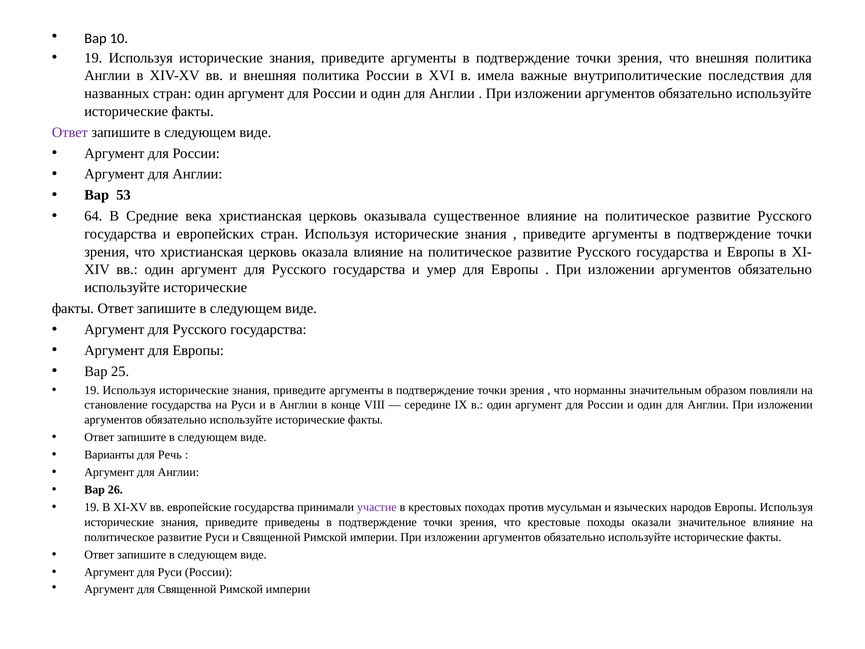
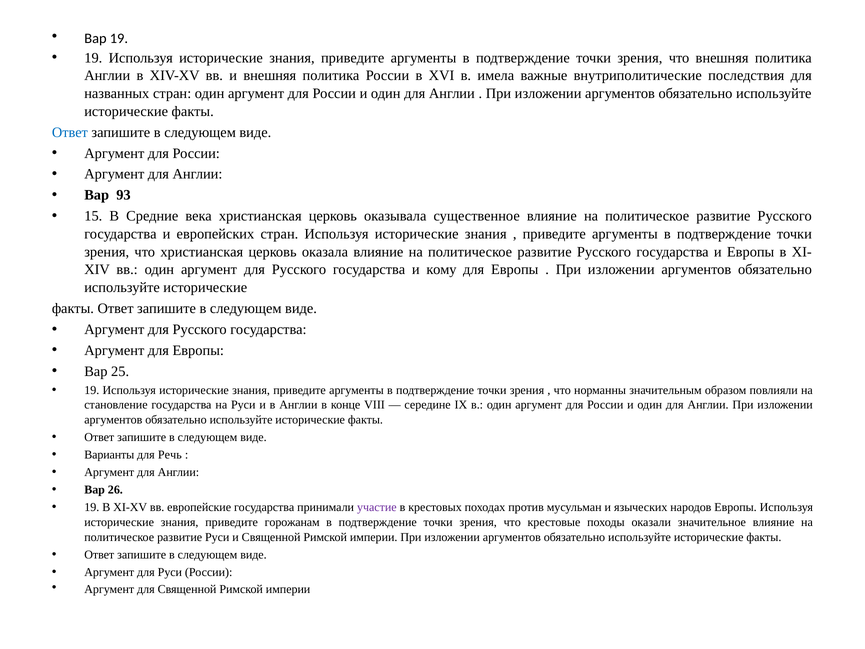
Вар 10: 10 -> 19 (119, 39)
Ответ colour: purple -> blue (70, 132)
53: 53 -> 93 (124, 195)
64: 64 -> 15 (93, 216)
умер: умер -> кому (441, 270)
приведены: приведены -> горожанам (292, 522)
